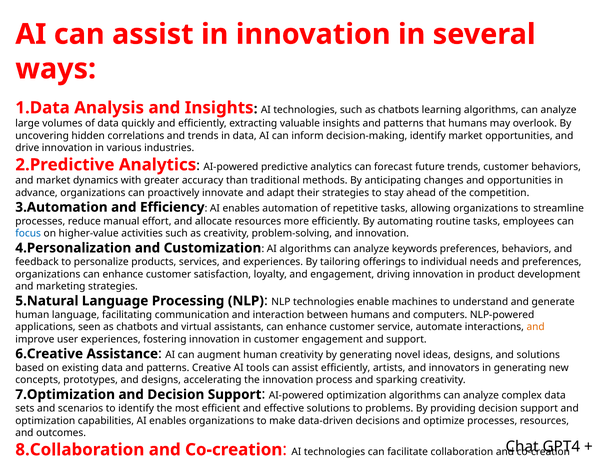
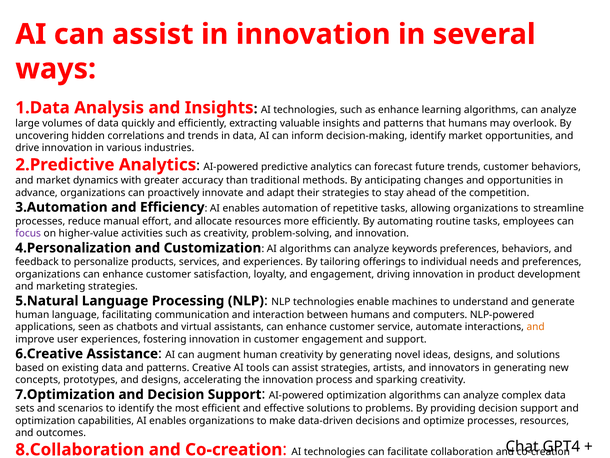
such as chatbots: chatbots -> enhance (399, 110)
focus colour: blue -> purple (28, 233)
assist efficiently: efficiently -> strategies (346, 367)
